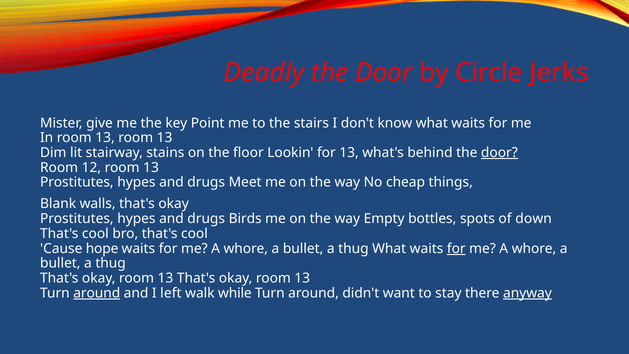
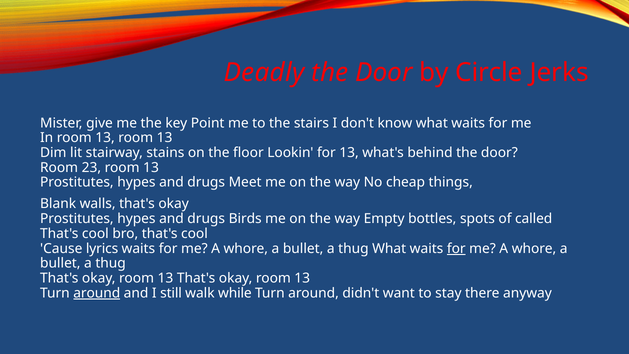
door underline: present -> none (499, 153)
12: 12 -> 23 (91, 167)
down: down -> called (534, 219)
hope: hope -> lyrics (102, 248)
left: left -> still (171, 293)
anyway underline: present -> none (527, 293)
